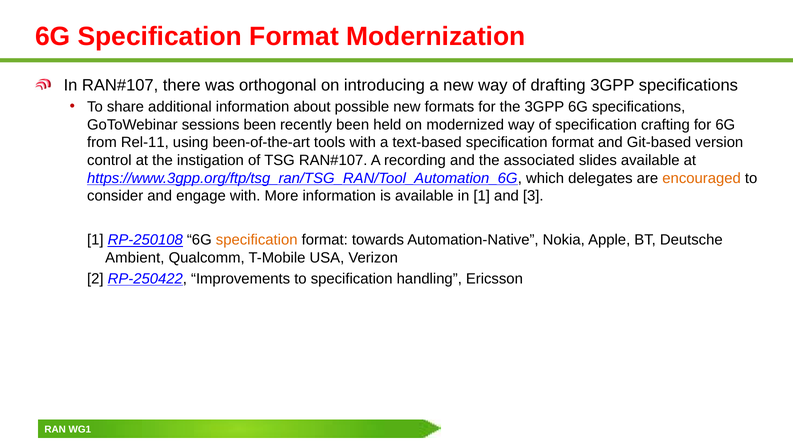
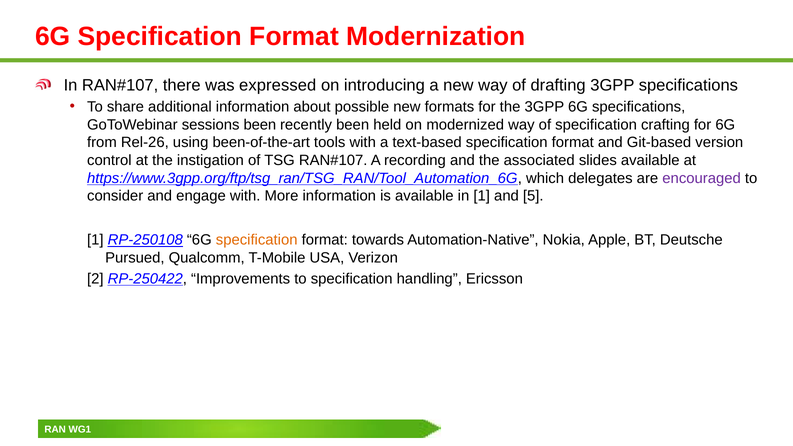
orthogonal: orthogonal -> expressed (278, 85)
Rel-11: Rel-11 -> Rel-26 (145, 143)
encouraged colour: orange -> purple (702, 178)
3: 3 -> 5 (533, 196)
Ambient: Ambient -> Pursued (135, 258)
